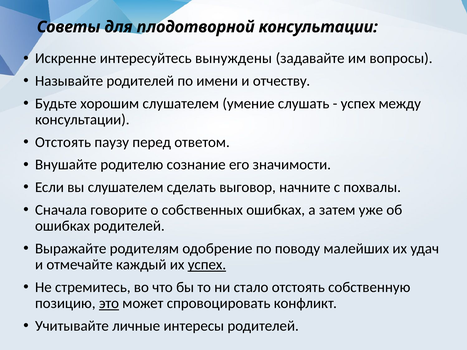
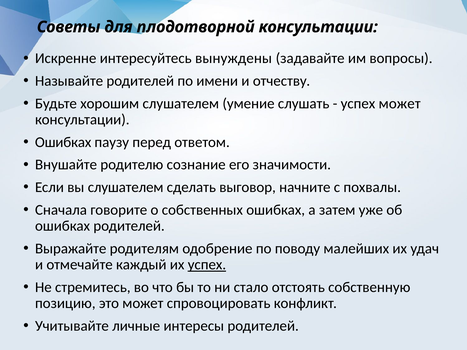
успех между: между -> может (400, 104)
Отстоять: Отстоять -> Ошибках (63, 142)
это underline: present -> none (109, 304)
